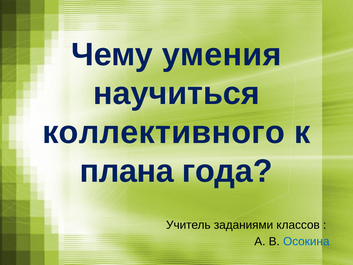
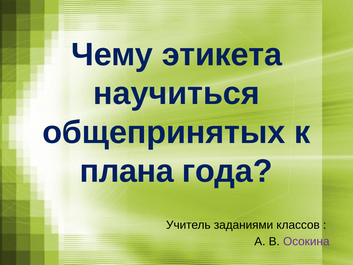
умения: умения -> этикета (222, 55)
коллективного: коллективного -> общепринятых (164, 132)
Осокина colour: blue -> purple (306, 241)
